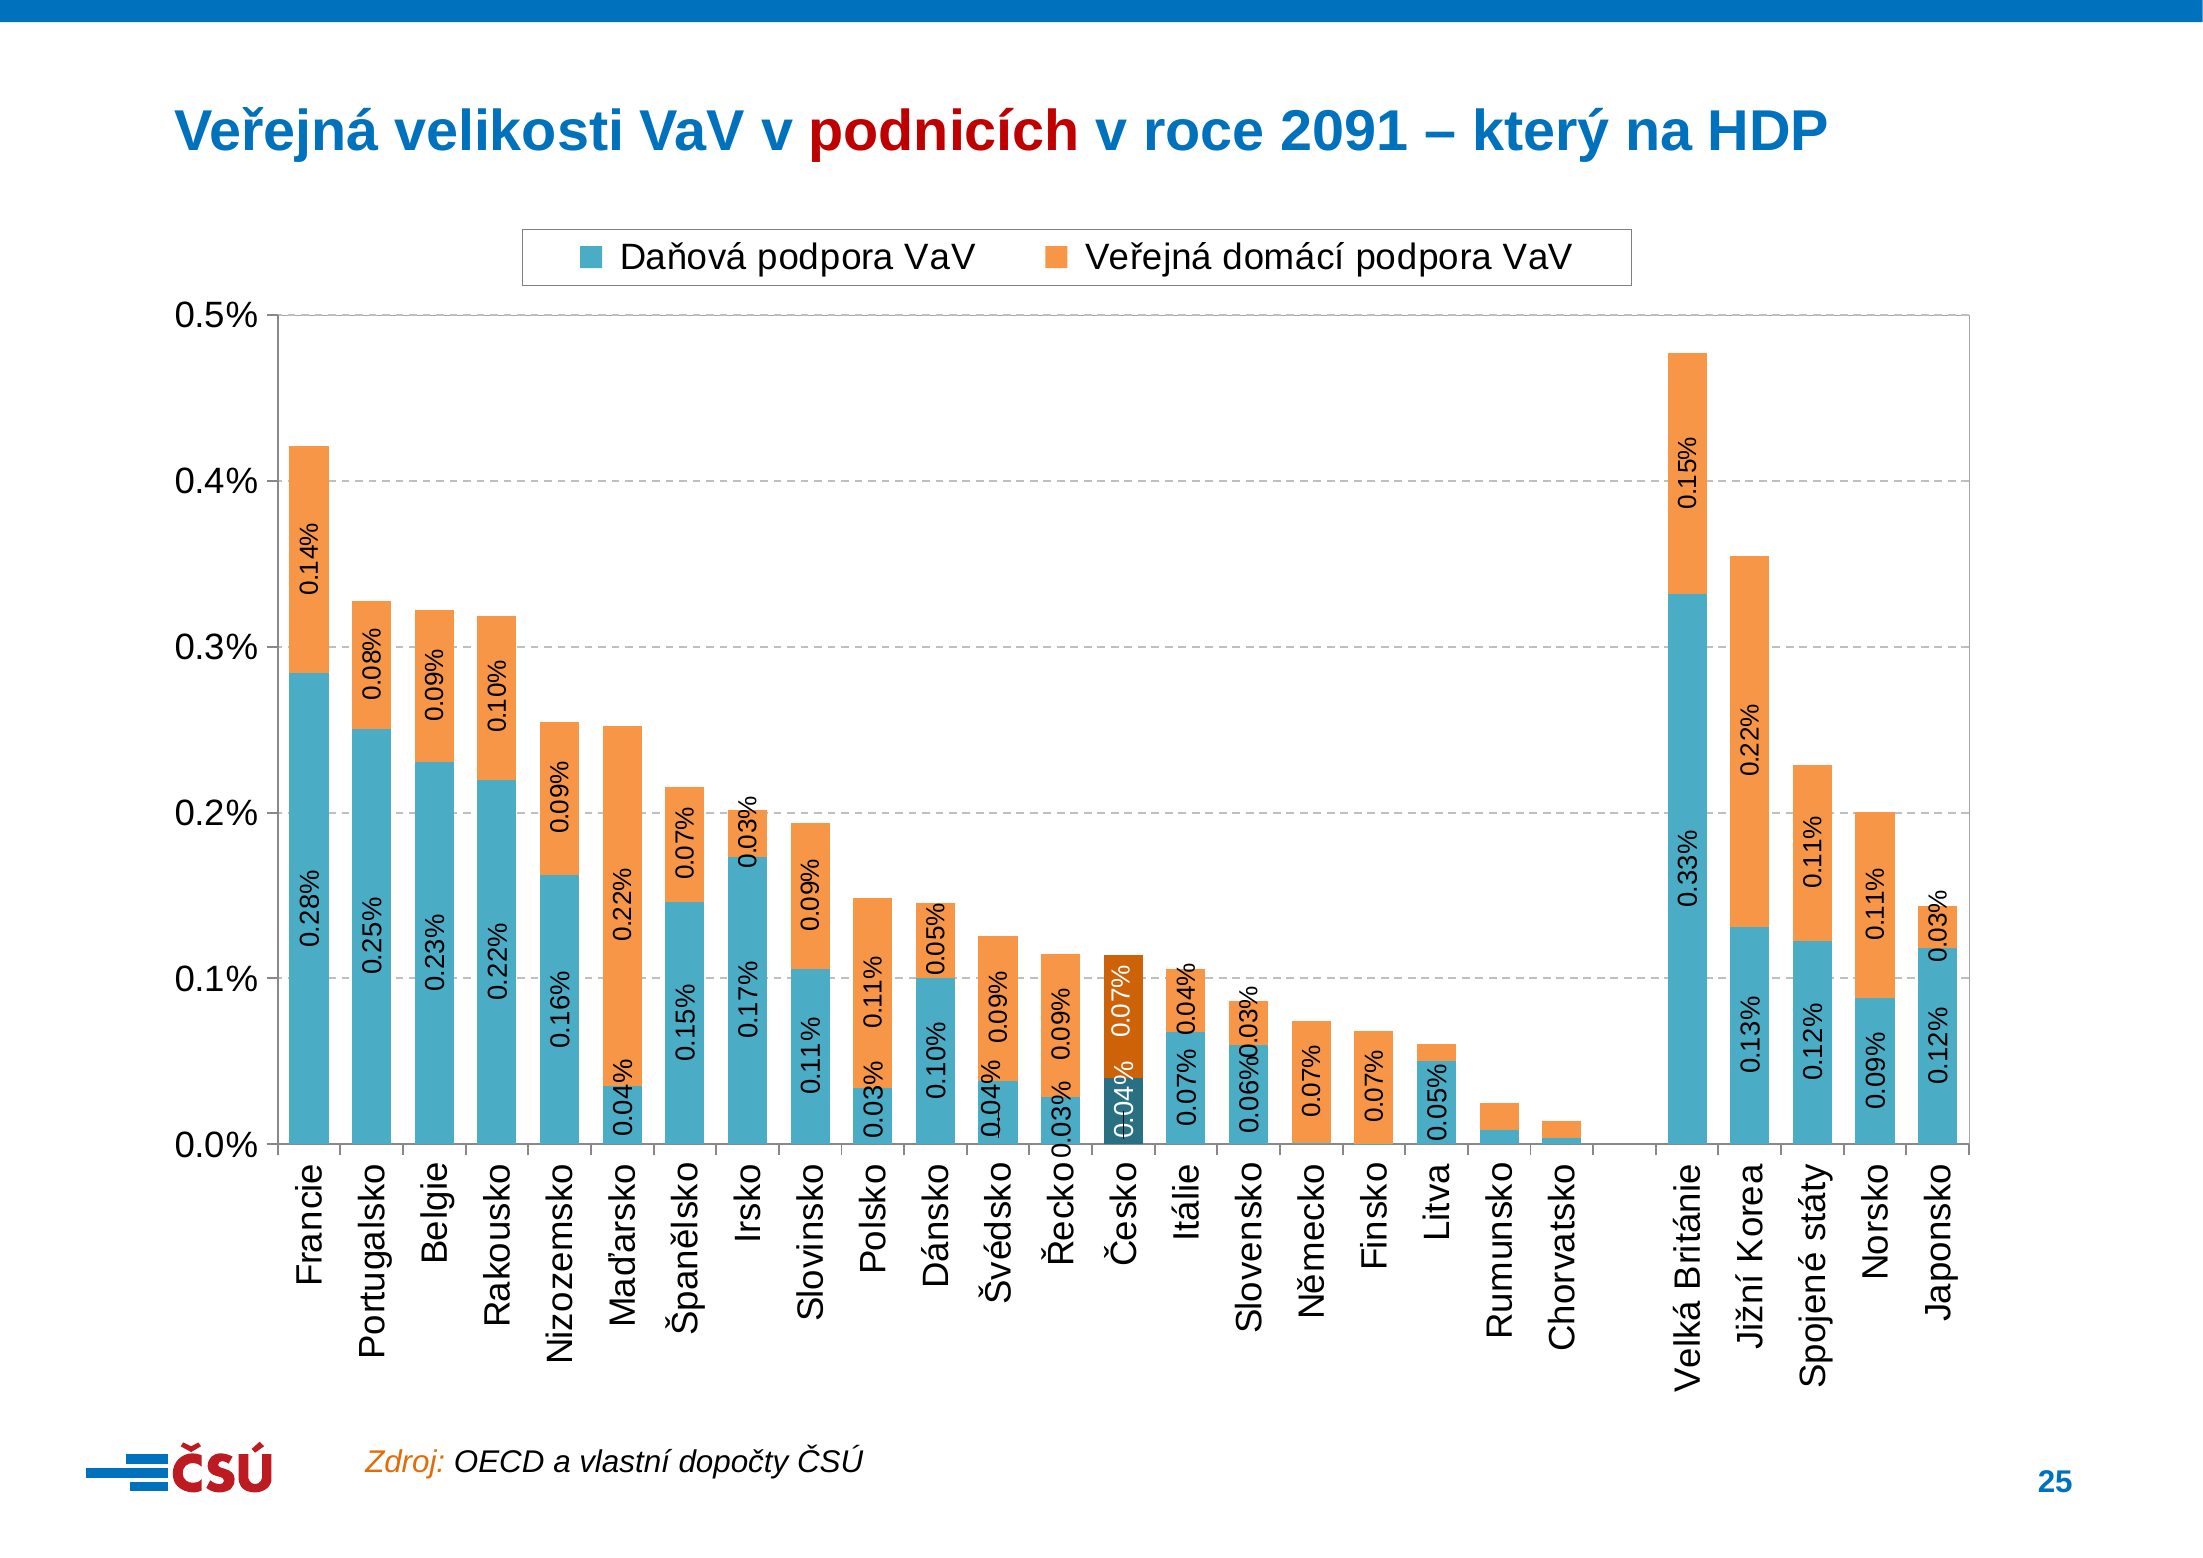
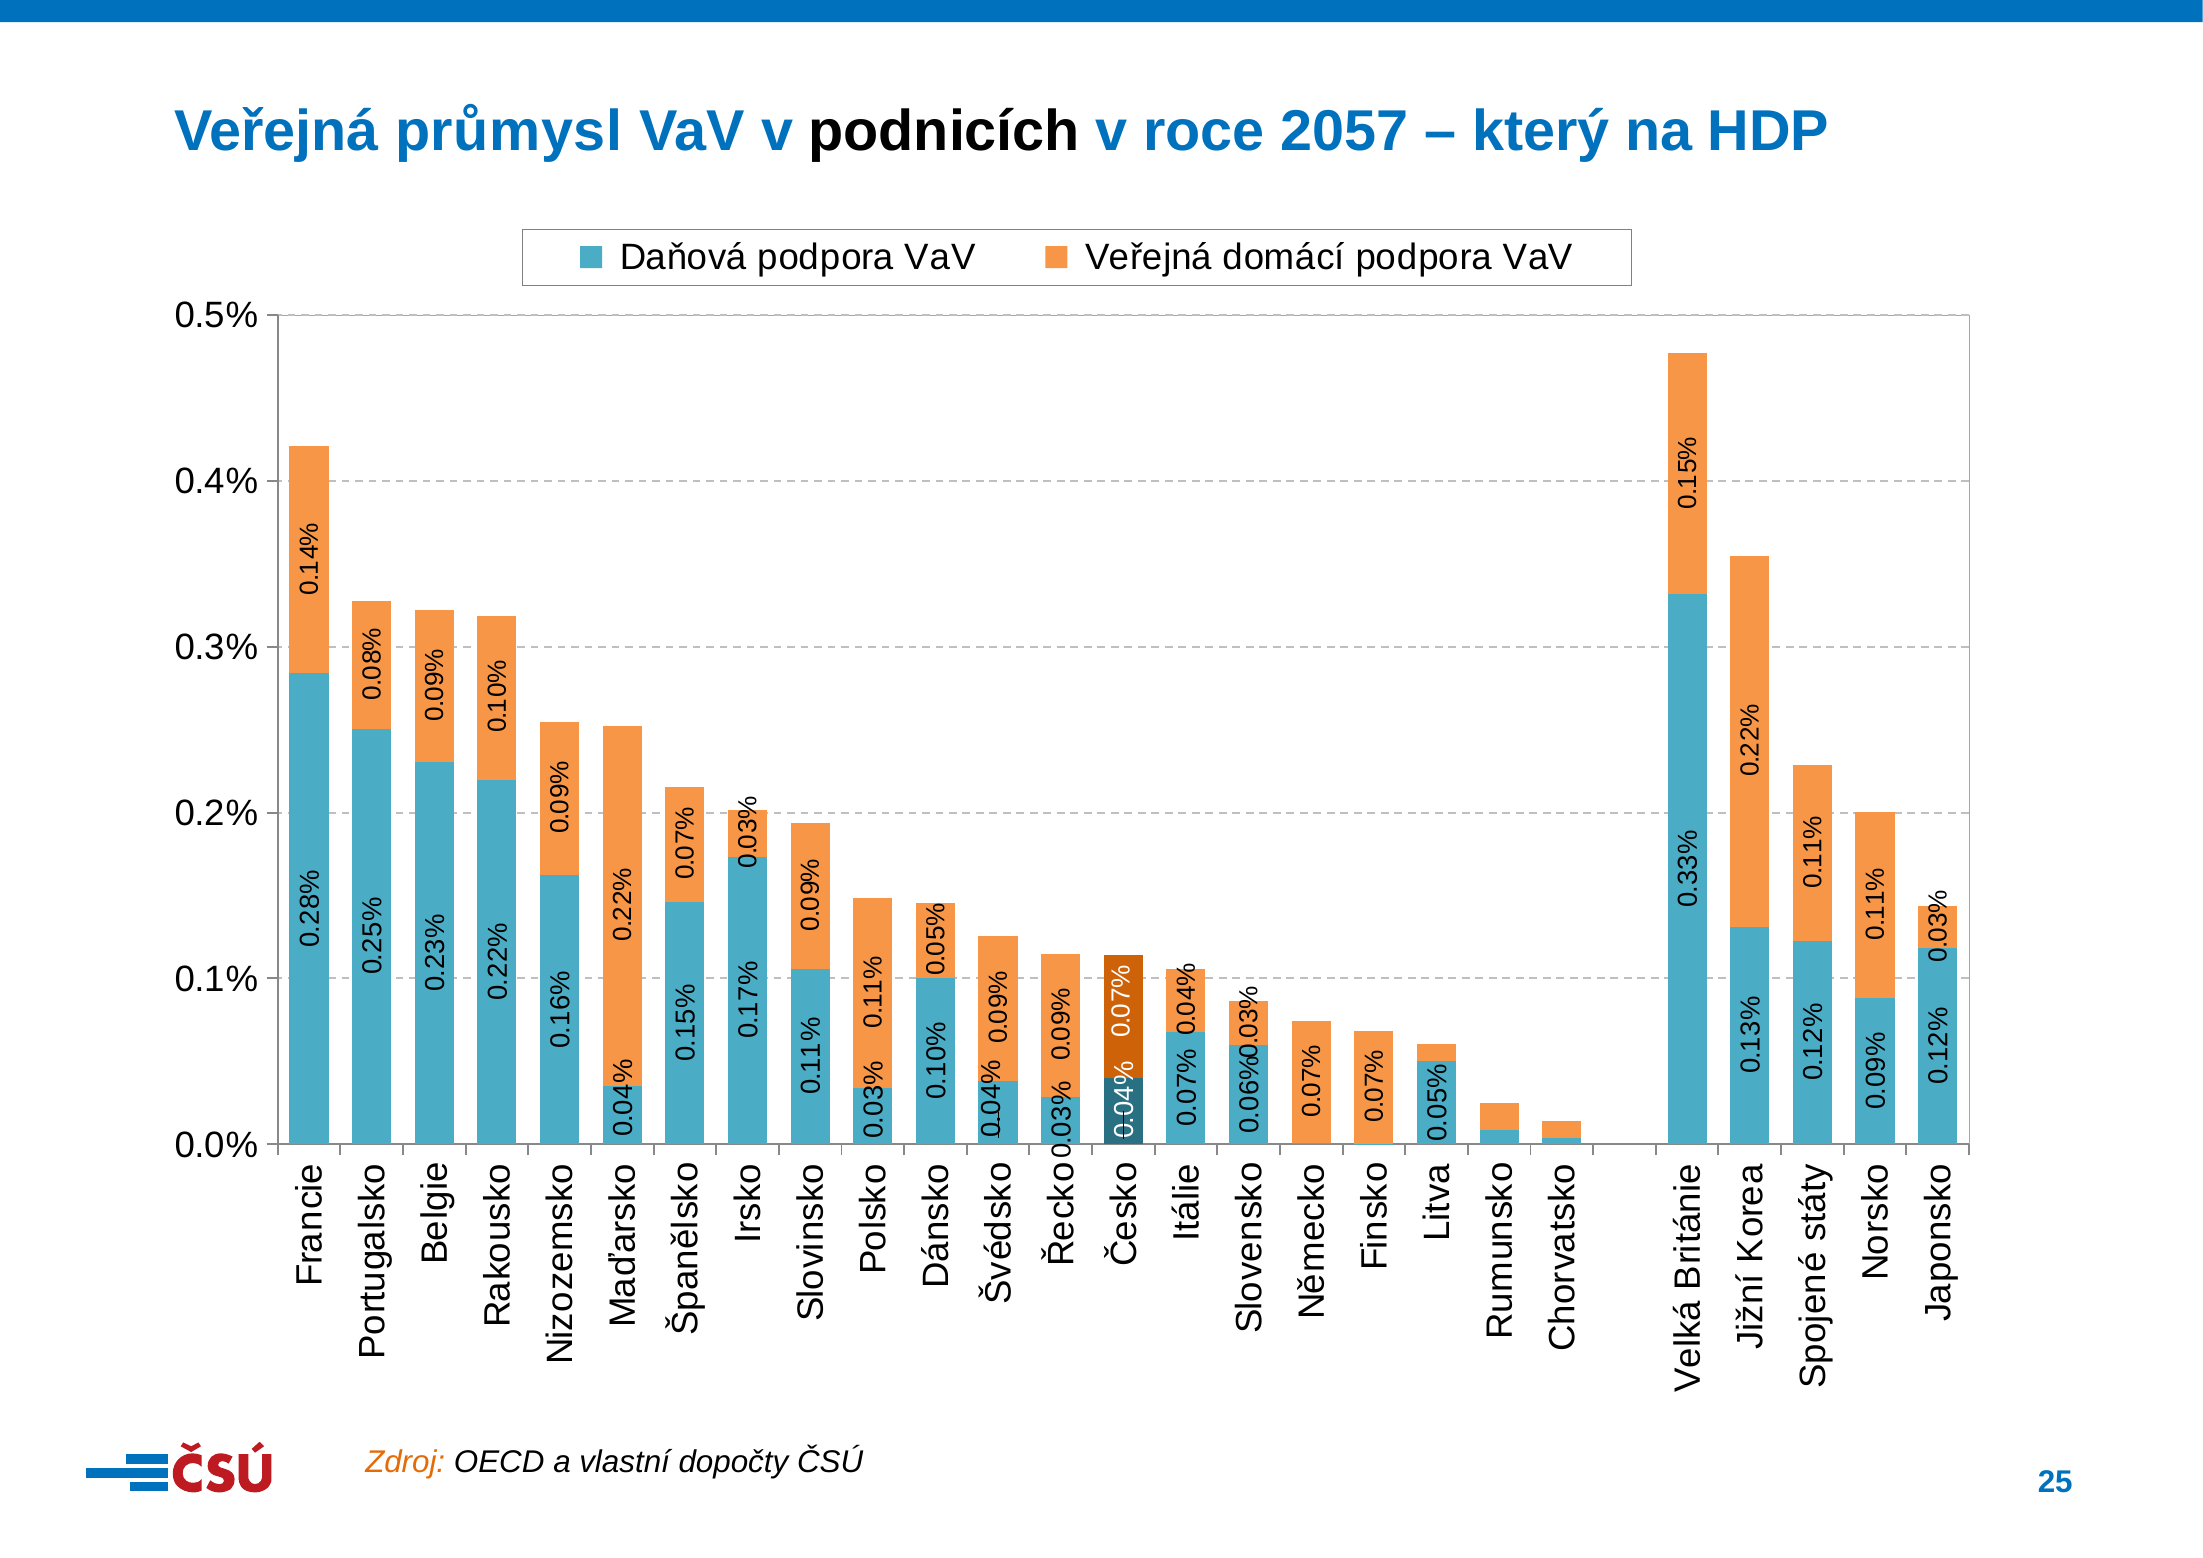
velikosti: velikosti -> průmysl (509, 131)
podnicích colour: red -> black (944, 131)
2091: 2091 -> 2057 (1345, 131)
